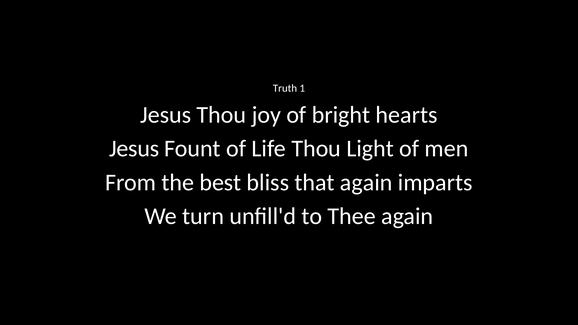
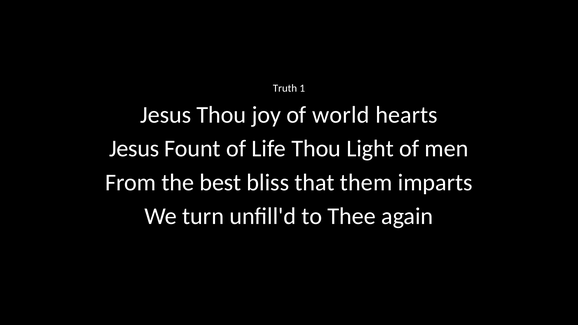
bright: bright -> world (341, 115)
that again: again -> them (366, 182)
